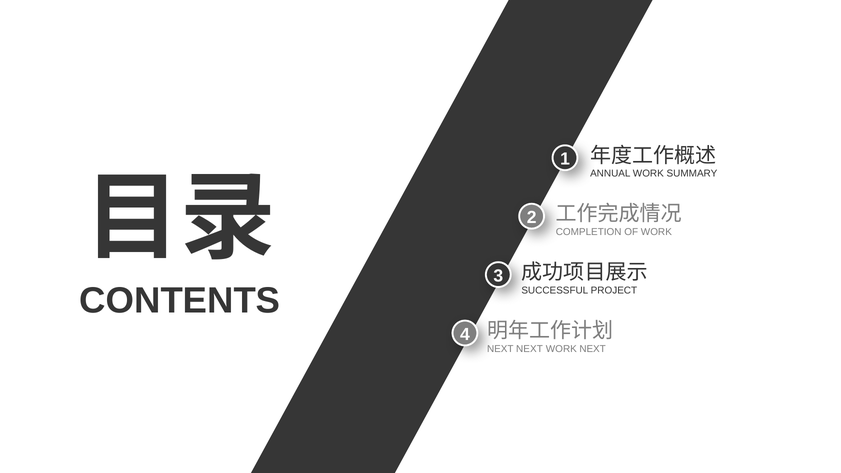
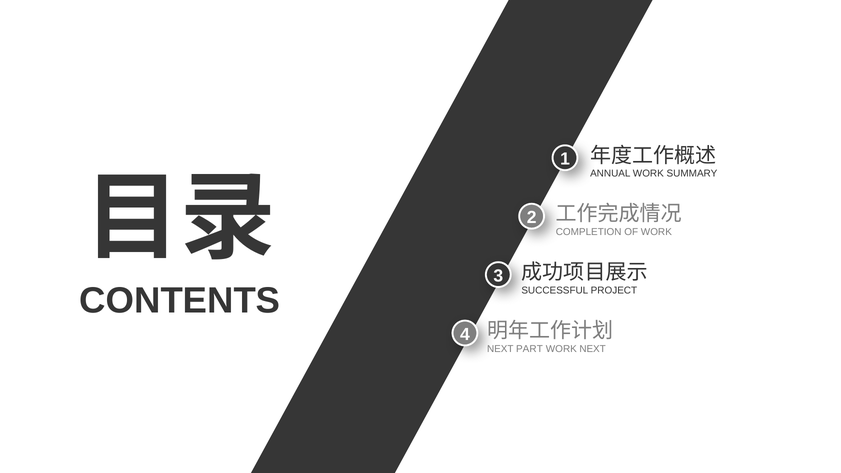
NEXT NEXT: NEXT -> PART (529, 349)
